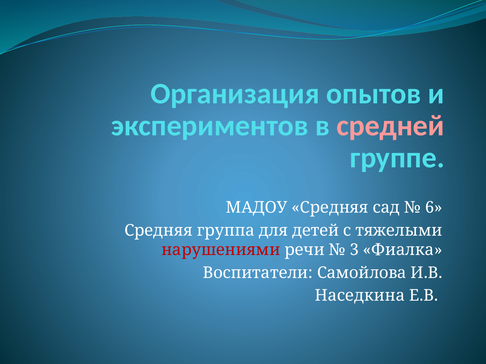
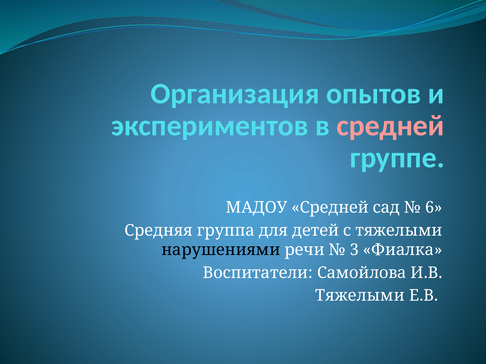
МАДОУ Средняя: Средняя -> Средней (330, 208)
нарушениями colour: red -> black (221, 250)
Наседкина: Наседкина -> Тяжелыми (360, 296)
